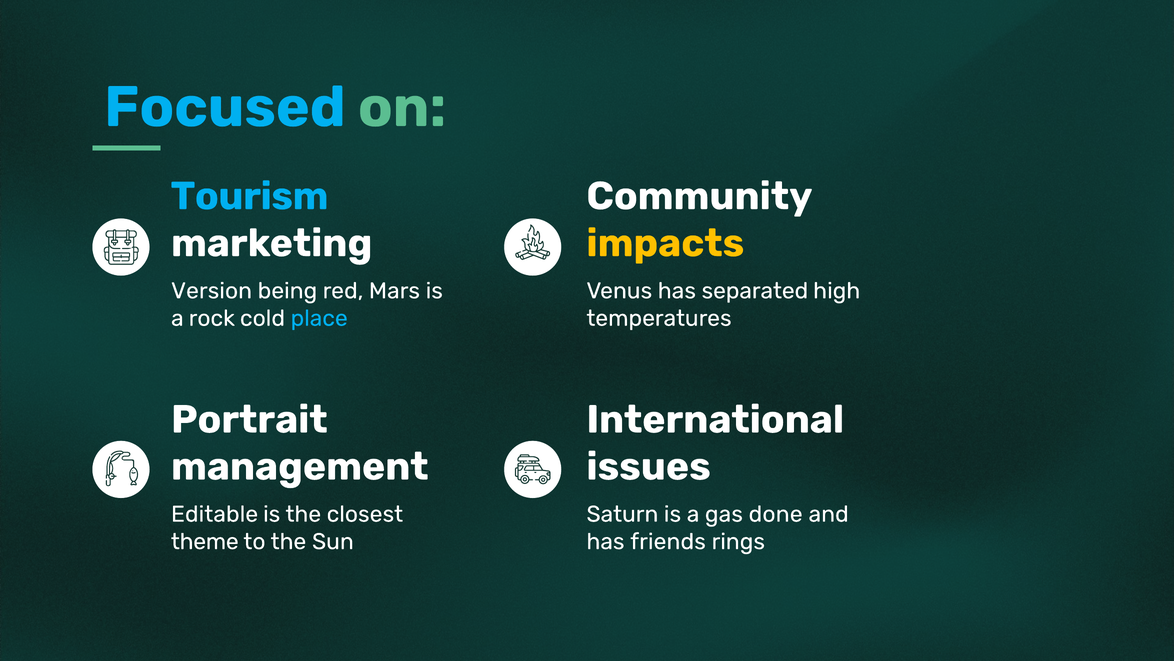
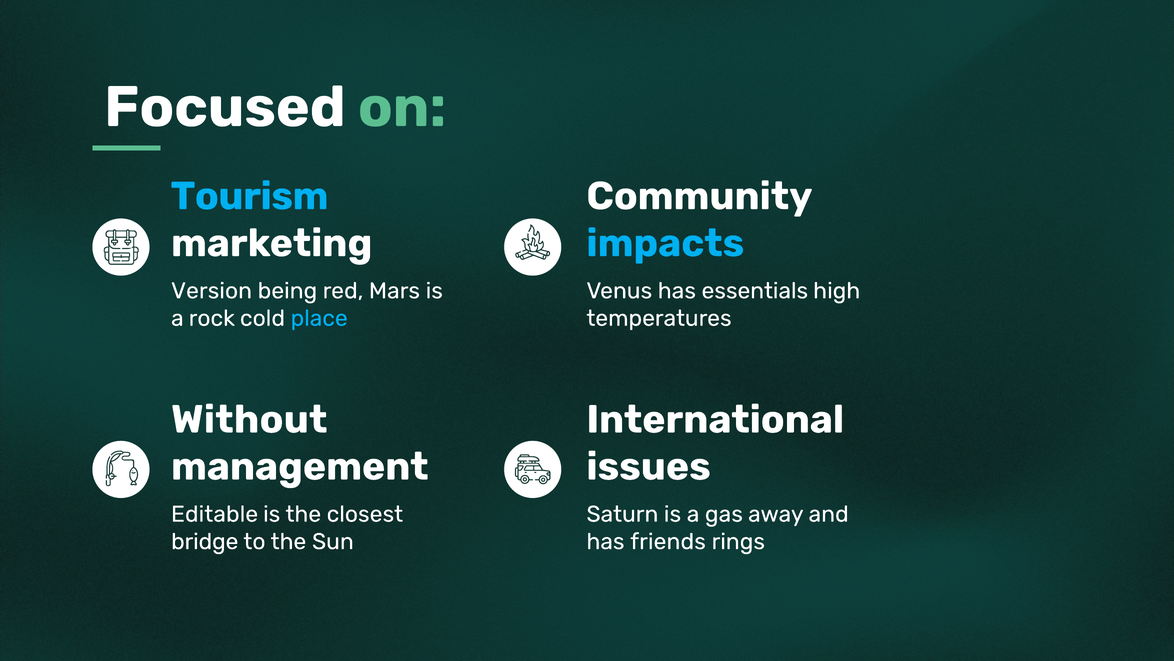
Focused colour: light blue -> white (225, 107)
impacts colour: yellow -> light blue (665, 243)
separated: separated -> essentials (755, 291)
Portrait: Portrait -> Without (249, 419)
done: done -> away (776, 514)
theme: theme -> bridge (205, 541)
